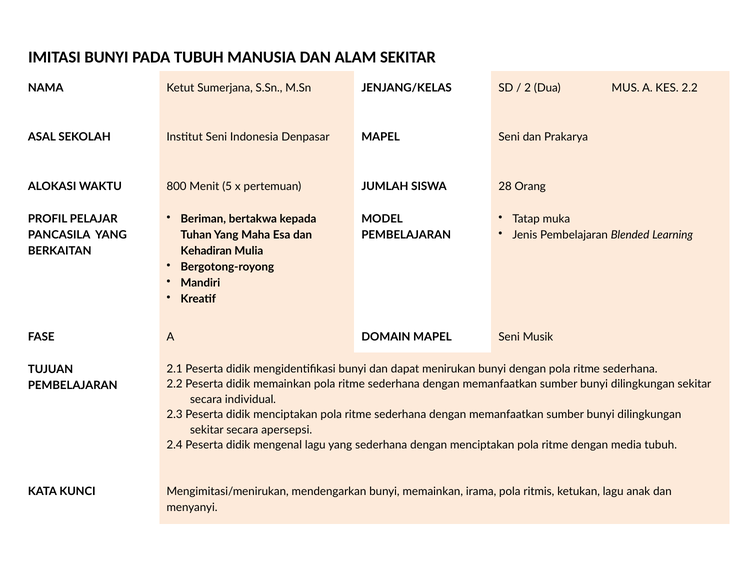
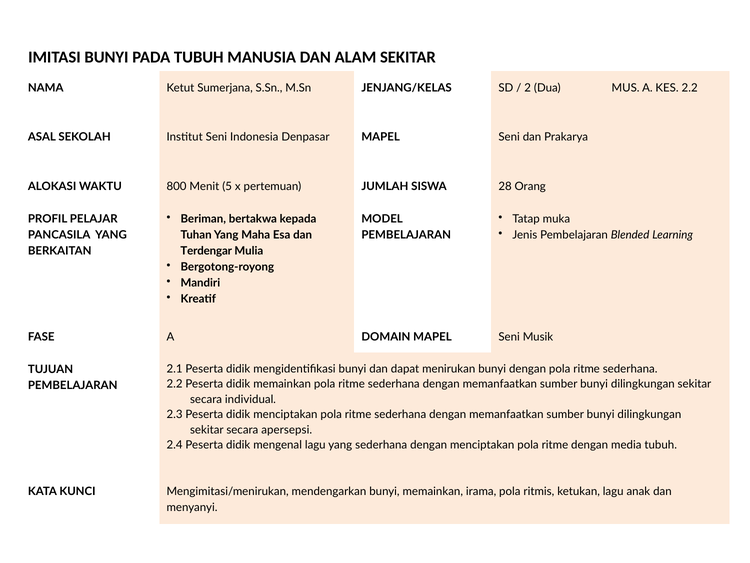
Kehadiran: Kehadiran -> Terdengar (206, 251)
